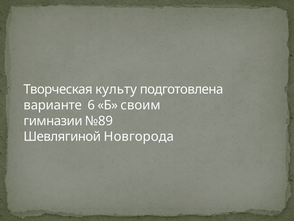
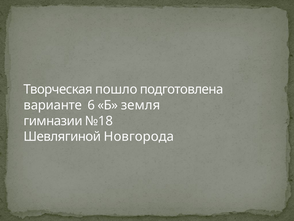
культу: культу -> пошло (116, 89)
своим: своим -> земля (140, 105)
№89: №89 -> №18 (99, 121)
